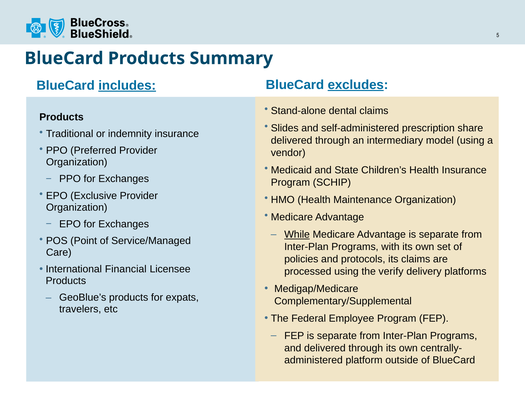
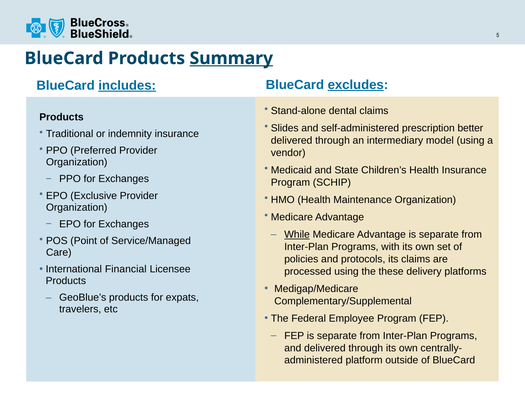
Summary underline: none -> present (231, 58)
share: share -> better (470, 128)
verify: verify -> these (391, 271)
